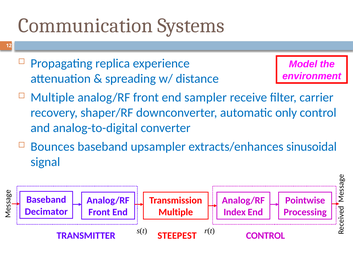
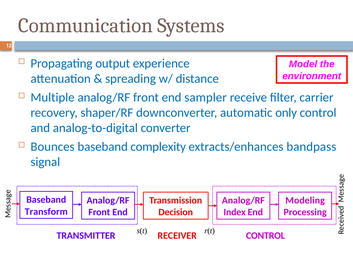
replica: replica -> output (113, 63)
upsampler: upsampler -> complexity (158, 147)
sinusoidal: sinusoidal -> bandpass (311, 147)
Pointwise: Pointwise -> Modeling (305, 200)
Decimator: Decimator -> Transform (46, 211)
Multiple: Multiple -> Decision (176, 212)
STEEPEST: STEEPEST -> RECEIVER (177, 235)
